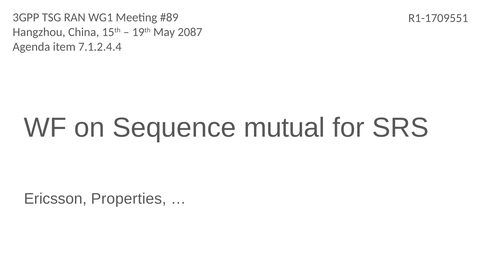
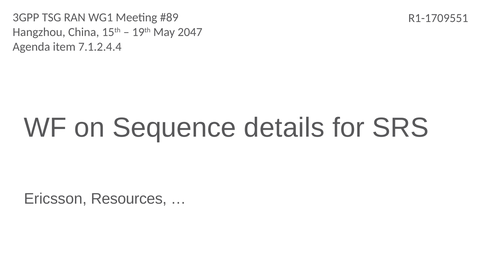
2087: 2087 -> 2047 (190, 32)
mutual: mutual -> details (284, 128)
Properties: Properties -> Resources (129, 199)
